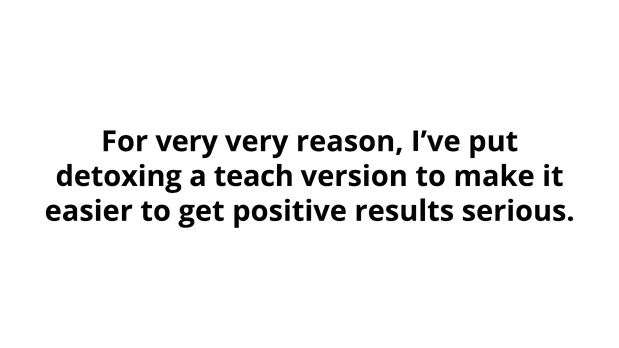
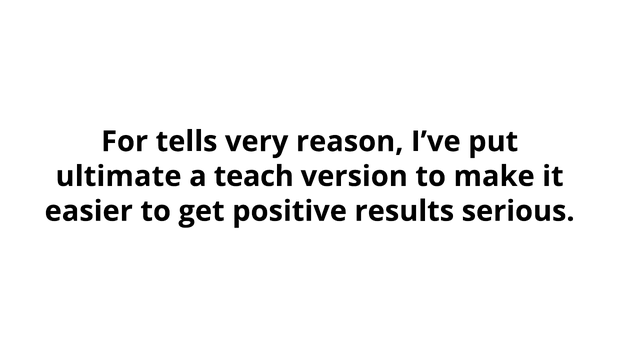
For very: very -> tells (187, 142)
detoxing: detoxing -> ultimate (119, 176)
